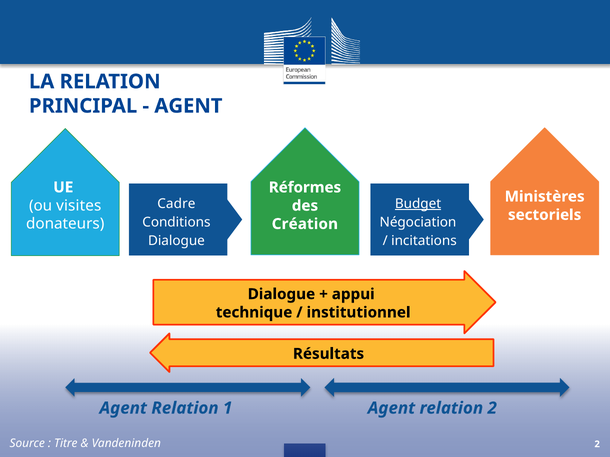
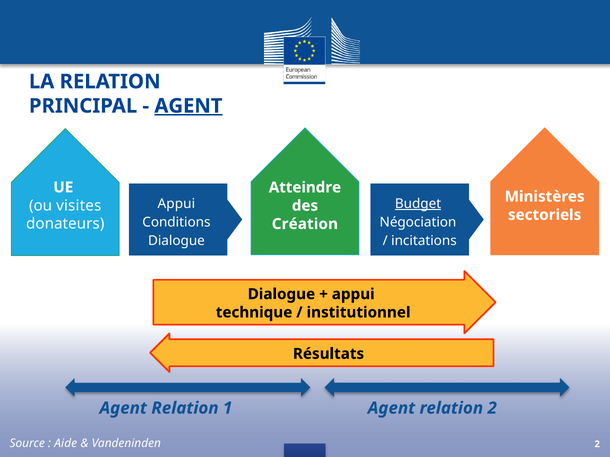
AGENT underline: none -> present (188, 106)
Réformes: Réformes -> Atteindre (305, 188)
Cadre: Cadre -> Appui (176, 204)
Titre: Titre -> Aide (66, 444)
